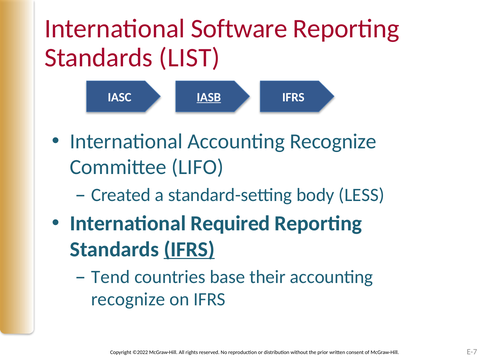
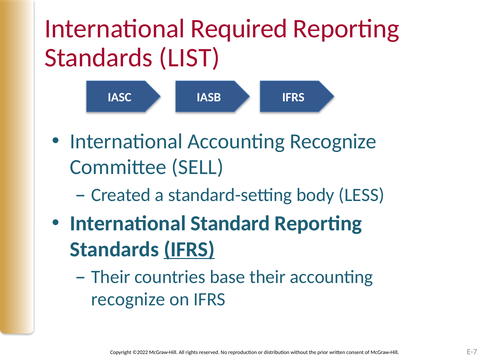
Software: Software -> Required (239, 29)
IASB underline: present -> none (209, 97)
LIFO: LIFO -> SELL (198, 167)
Required: Required -> Standard (230, 224)
Tend: Tend -> Their (111, 277)
